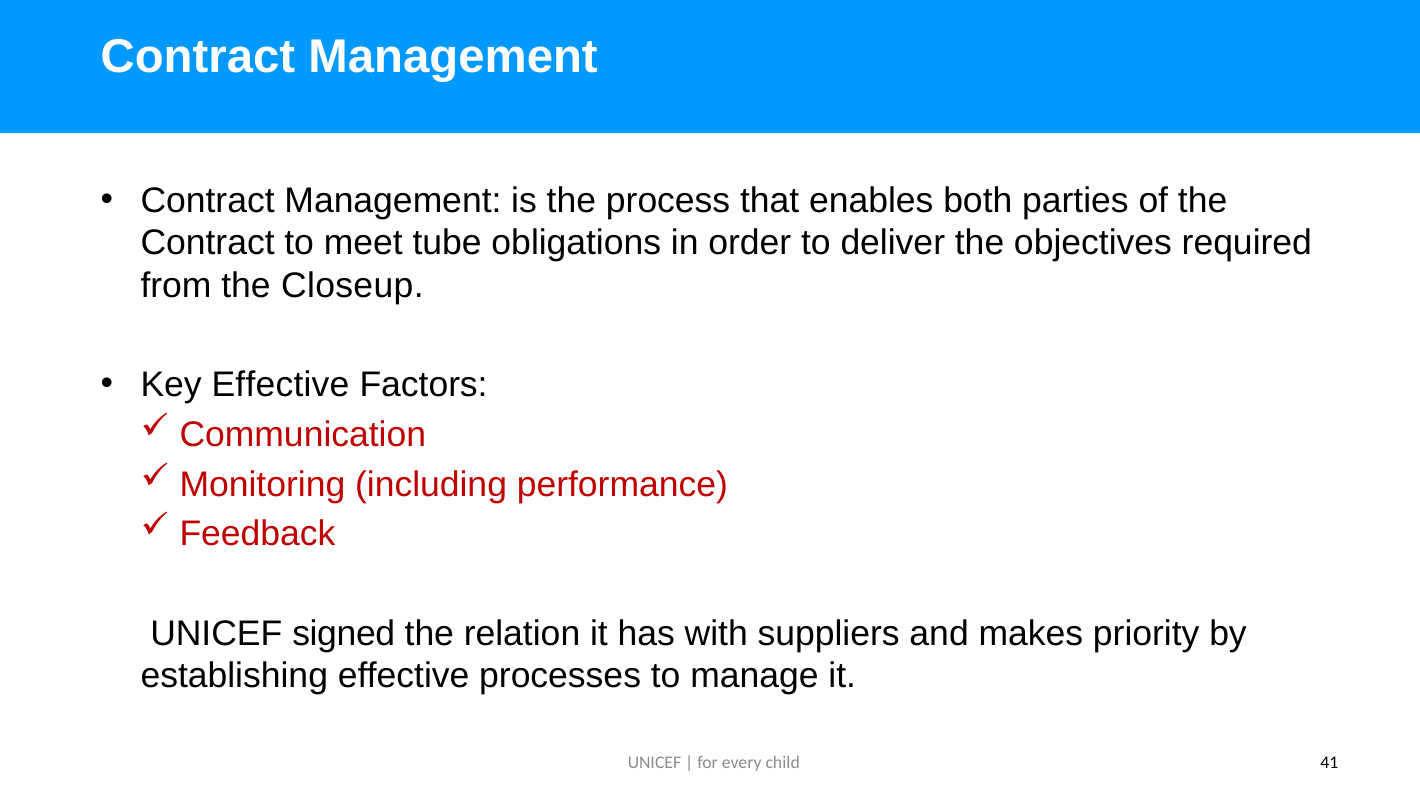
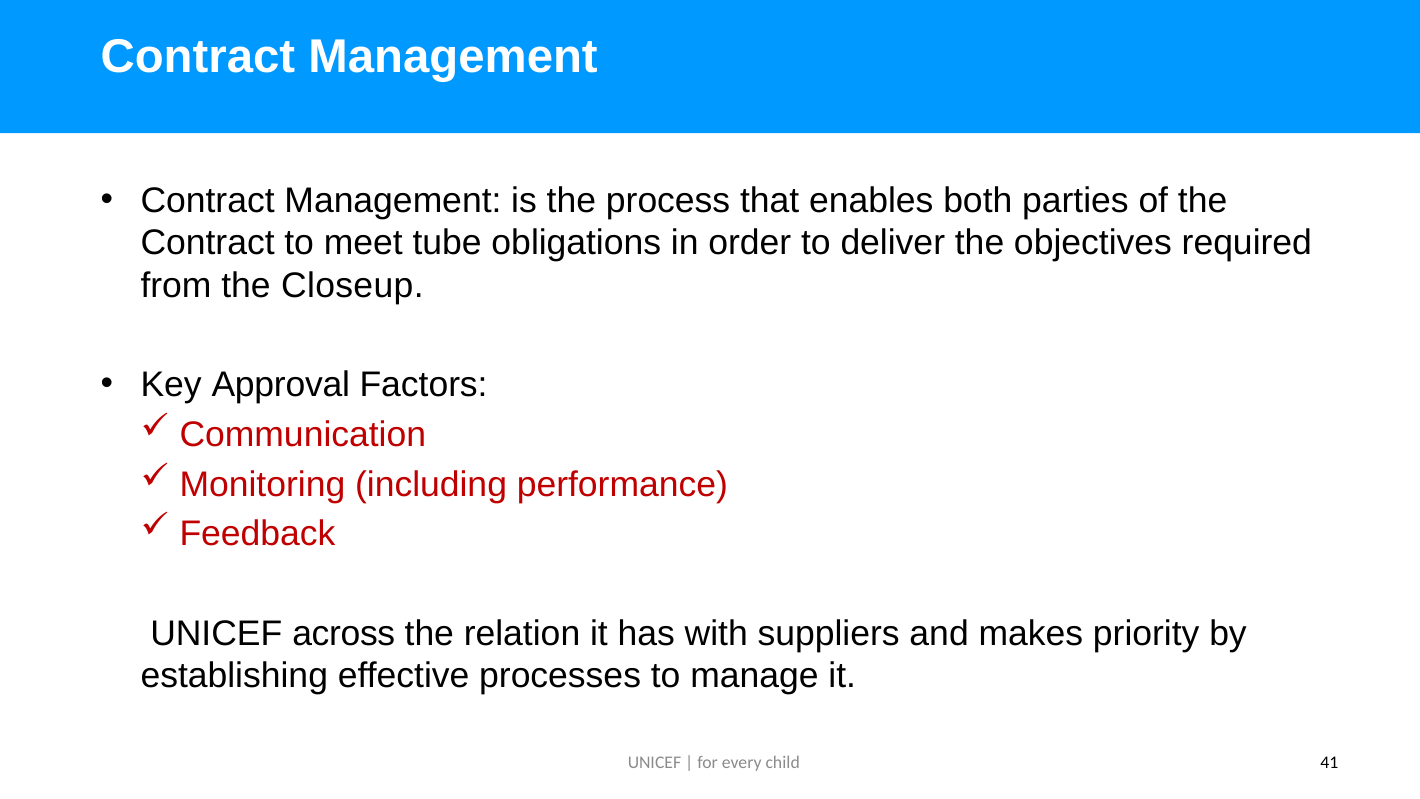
Key Effective: Effective -> Approval (281, 385)
signed: signed -> across (344, 633)
